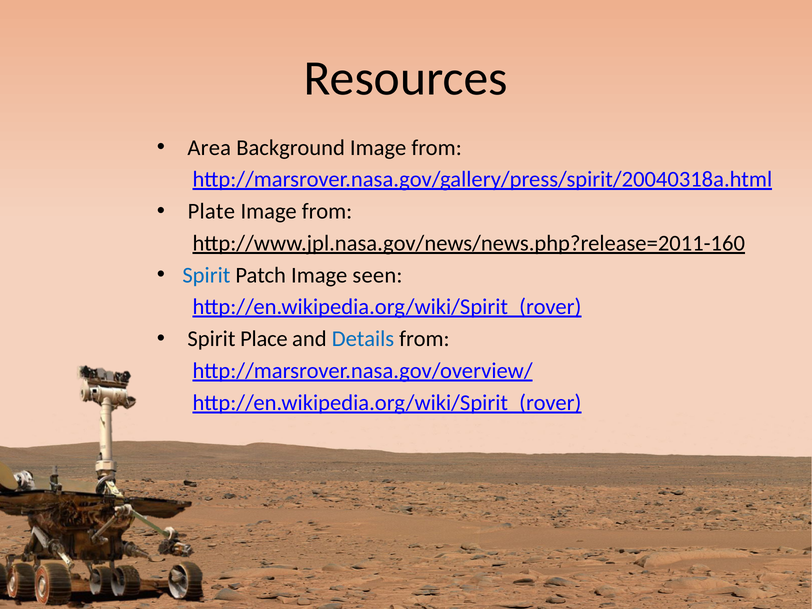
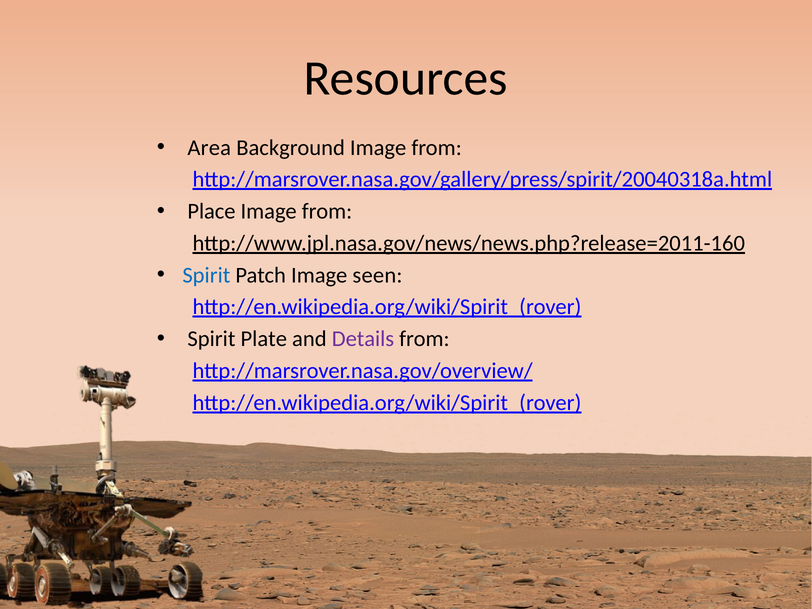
Plate: Plate -> Place (211, 212)
Place: Place -> Plate (264, 339)
Details colour: blue -> purple (363, 339)
